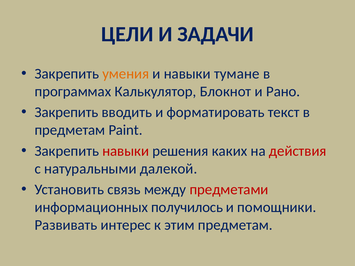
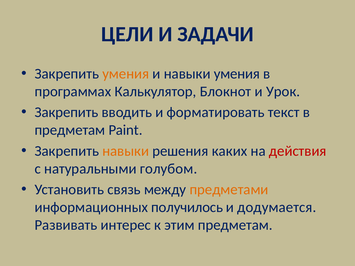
навыки тумане: тумане -> умения (237, 74)
Рано: Рано -> Урок (283, 92)
навыки colour: red -> orange (126, 151)
далекой: далекой -> голубом (169, 169)
предметами colour: red -> orange (229, 190)
помощники: помощники -> додумается (277, 208)
